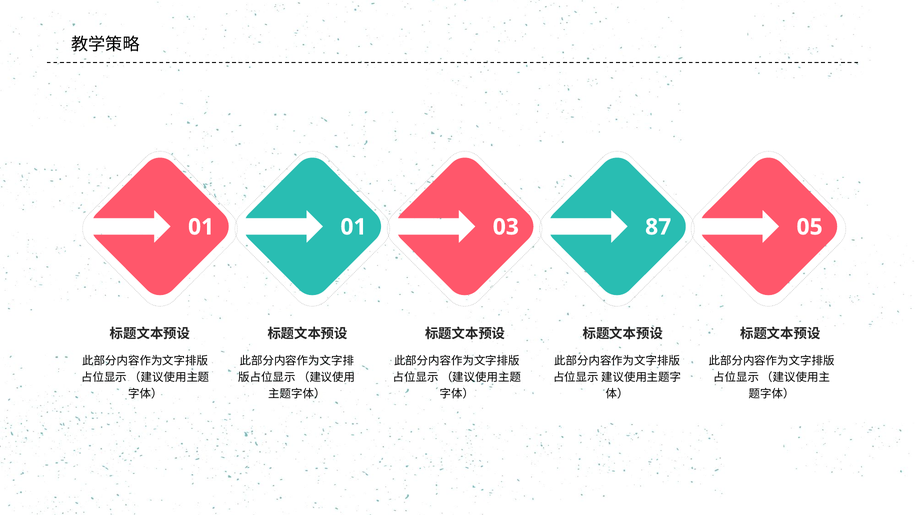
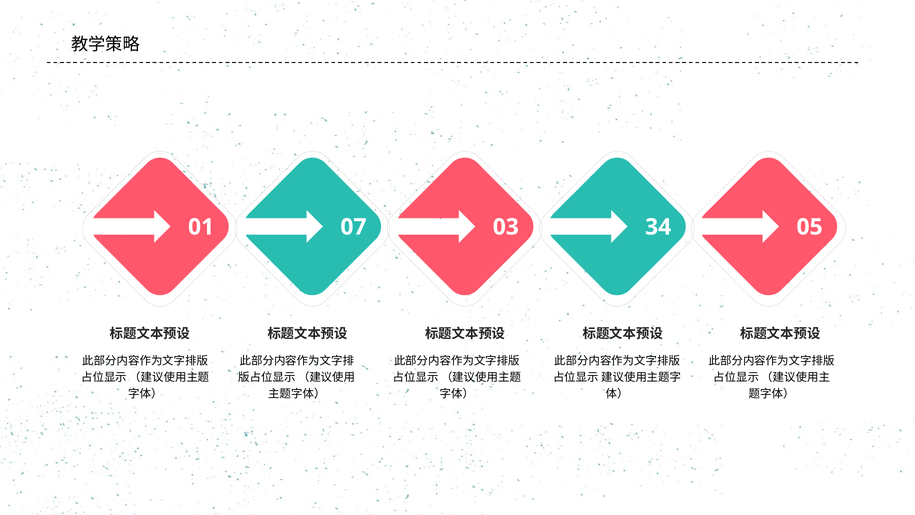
01 01: 01 -> 07 (353, 227)
87: 87 -> 34 (658, 227)
